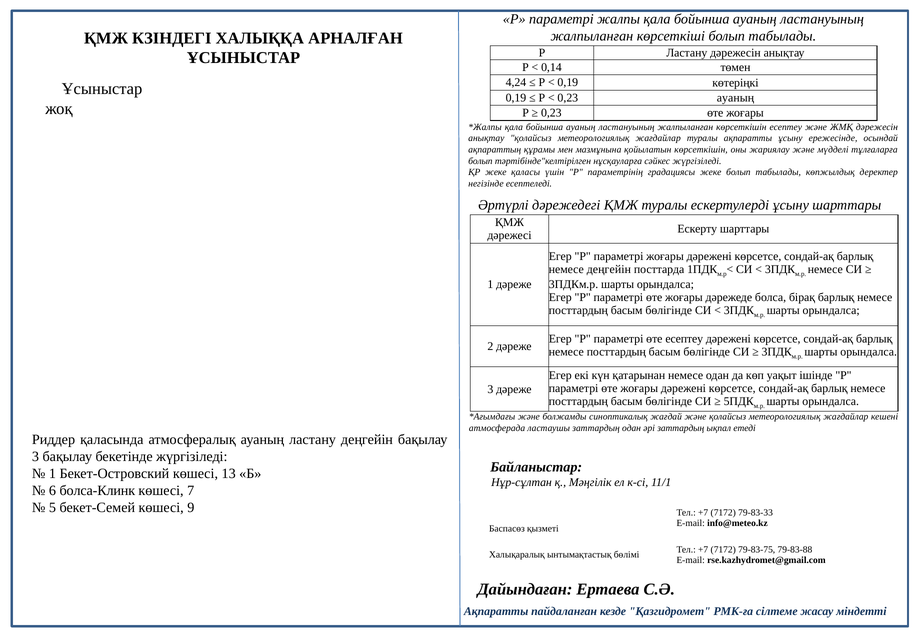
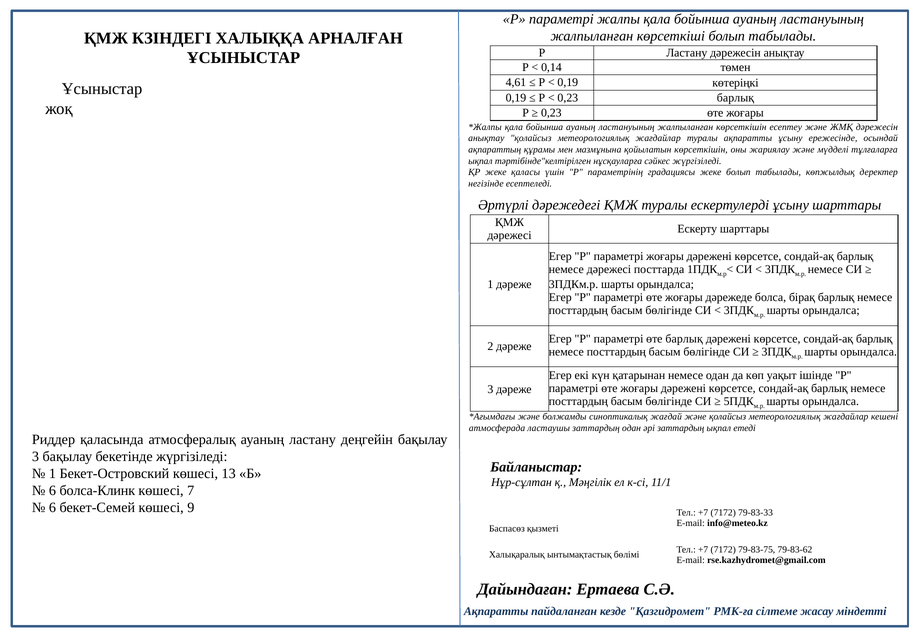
4,24: 4,24 -> 4,61 (516, 82)
0,23 ауаның: ауаның -> барлық (735, 98)
болып: болып -> ықпал (480, 161)
немесе деңгейін: деңгейін -> дәрежесі (609, 269)
өте есептеу: есептеу -> барлық (684, 339)
5: 5 -> 6 (53, 508)
79-83-88: 79-83-88 -> 79-83-62 (795, 549)
